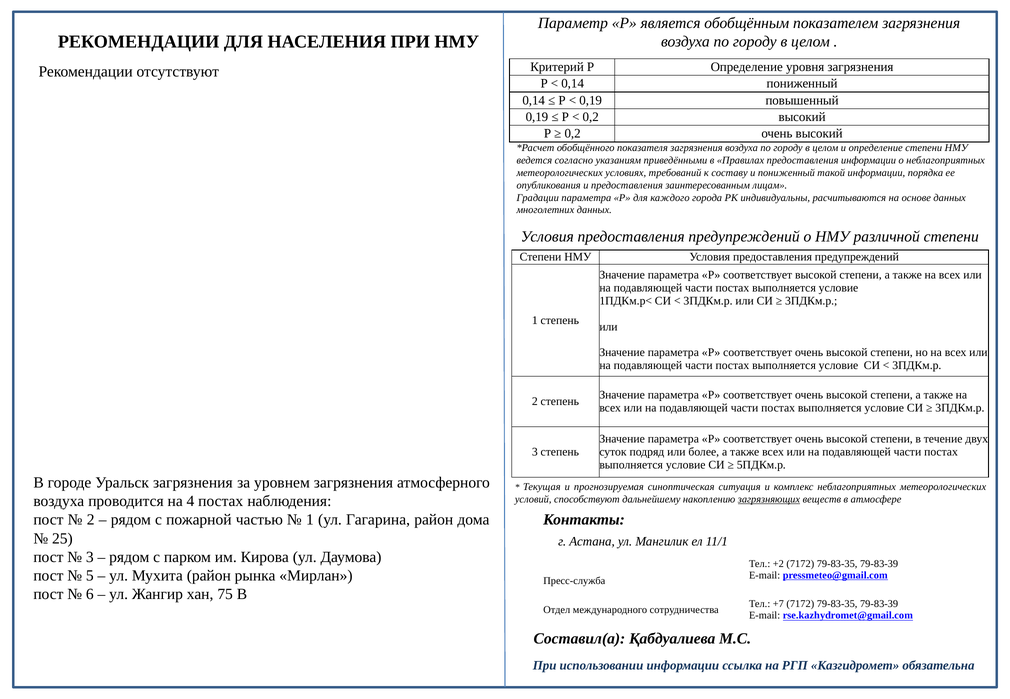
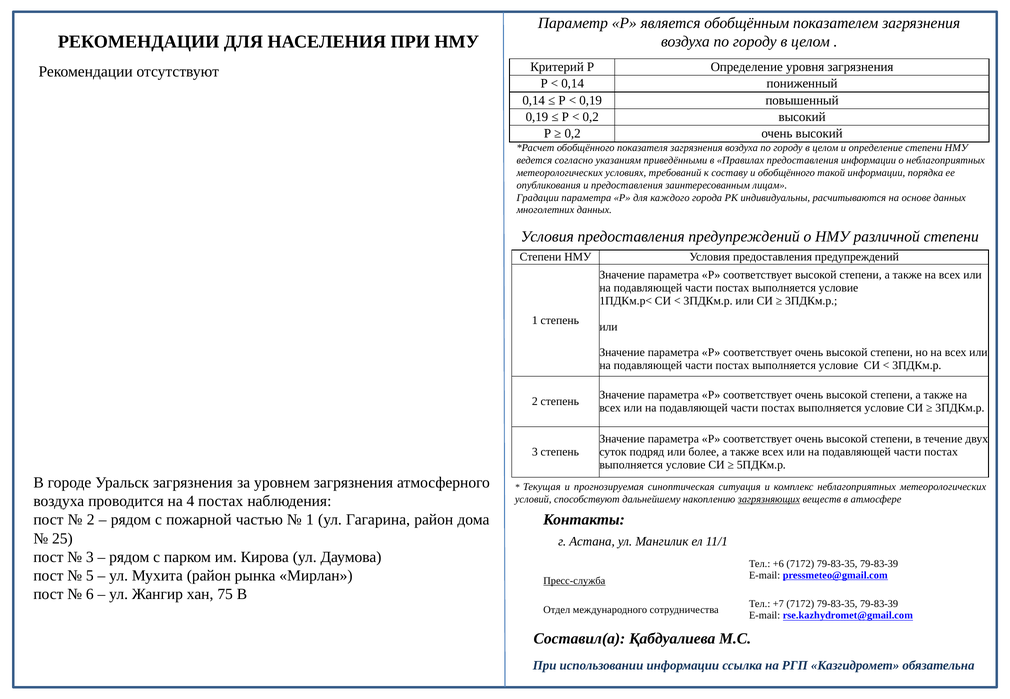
и пониженный: пониженный -> обобщённого (786, 173)
+2: +2 -> +6 (778, 564)
Пресс-служба underline: none -> present (574, 581)
